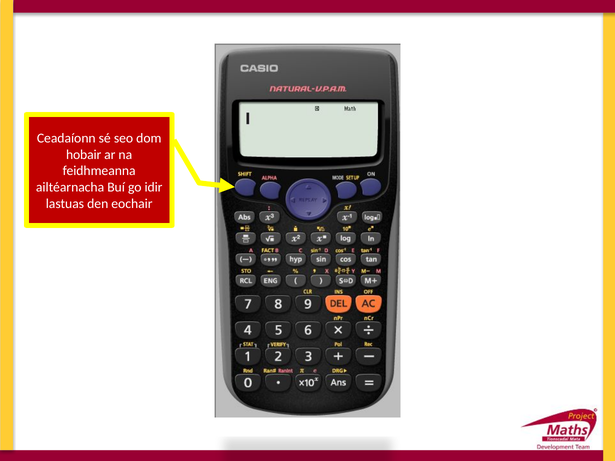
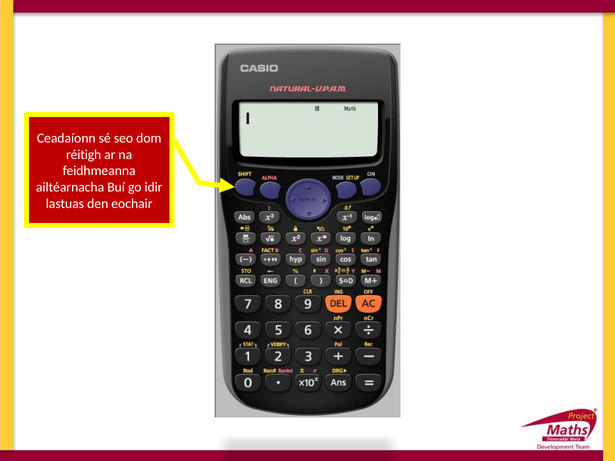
hobair: hobair -> réitigh (84, 155)
